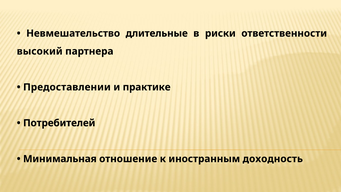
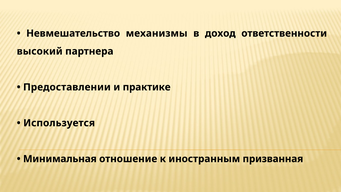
длительные: длительные -> механизмы (157, 33)
риски: риски -> доход (220, 33)
Потребителей: Потребителей -> Используется (59, 123)
доходность: доходность -> призванная (273, 159)
